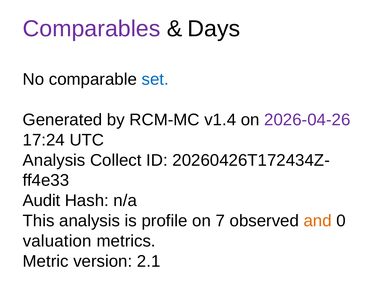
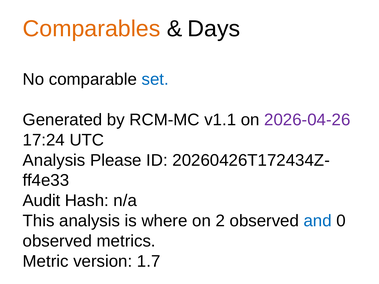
Comparables colour: purple -> orange (92, 29)
v1.4: v1.4 -> v1.1 (220, 120)
Collect: Collect -> Please (116, 160)
profile: profile -> where (164, 221)
7: 7 -> 2 (220, 221)
and colour: orange -> blue (318, 221)
valuation: valuation -> observed (57, 241)
2.1: 2.1 -> 1.7 (149, 261)
